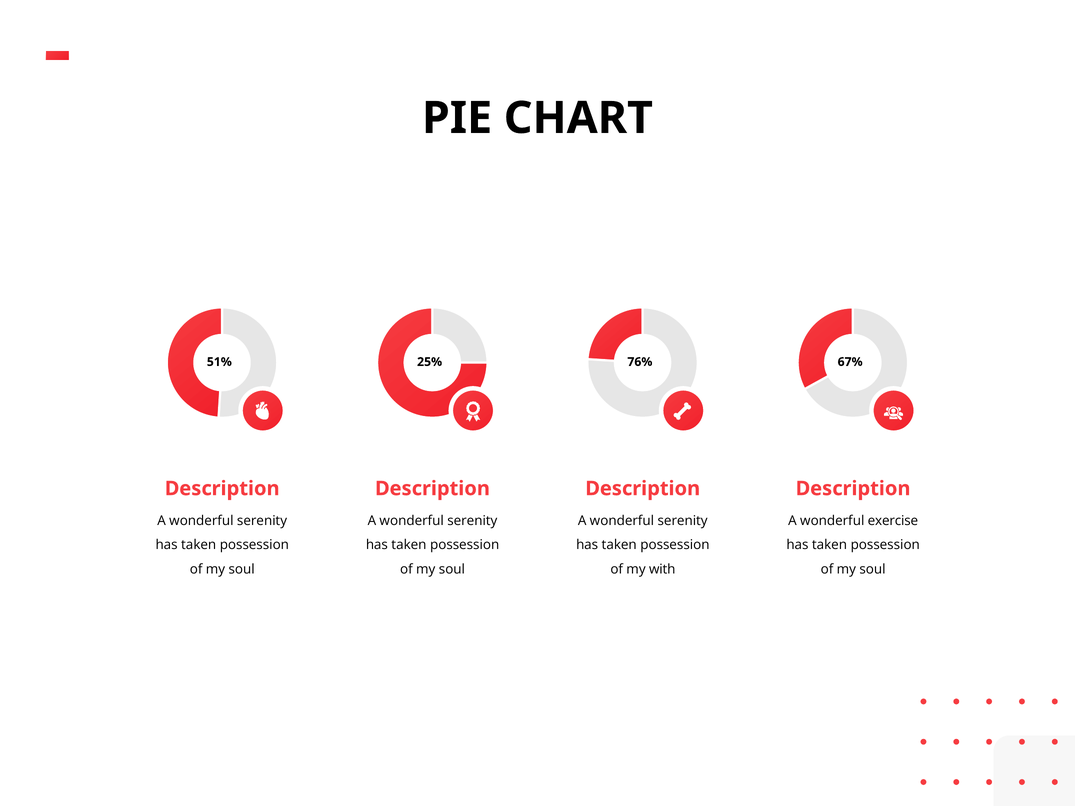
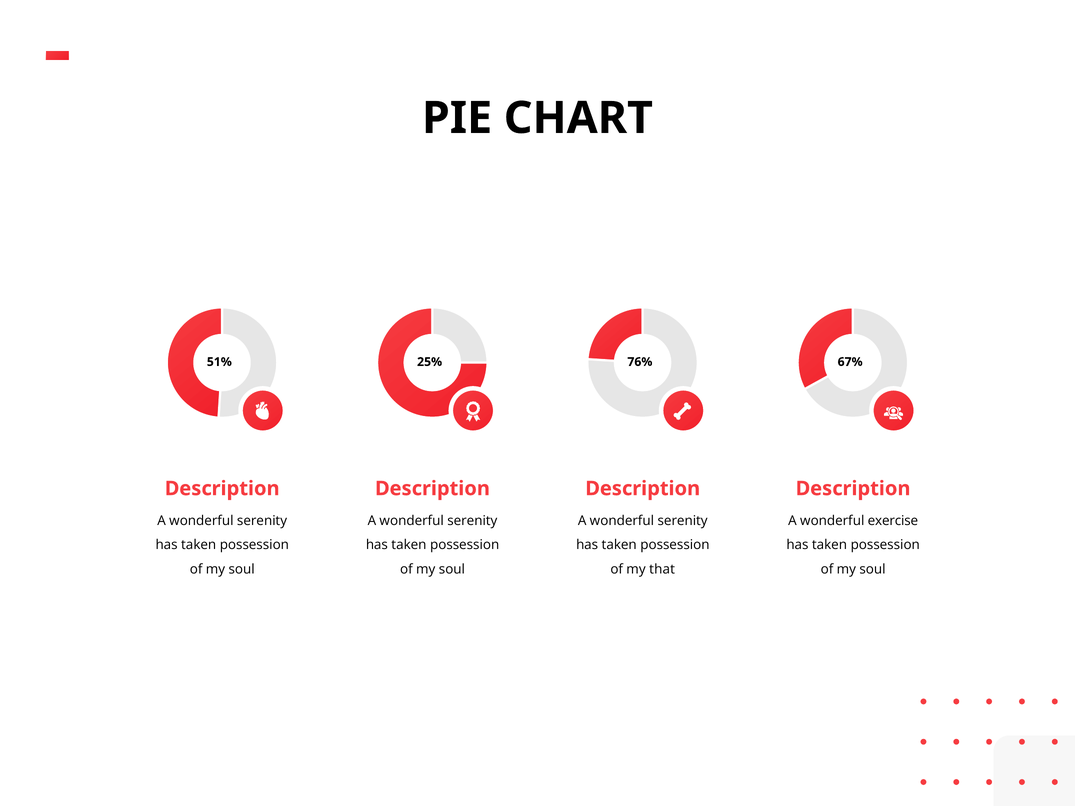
with: with -> that (662, 569)
